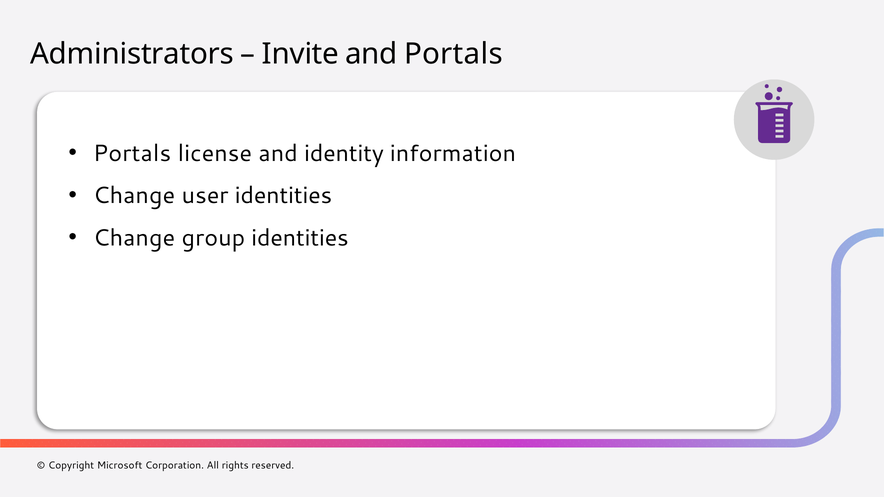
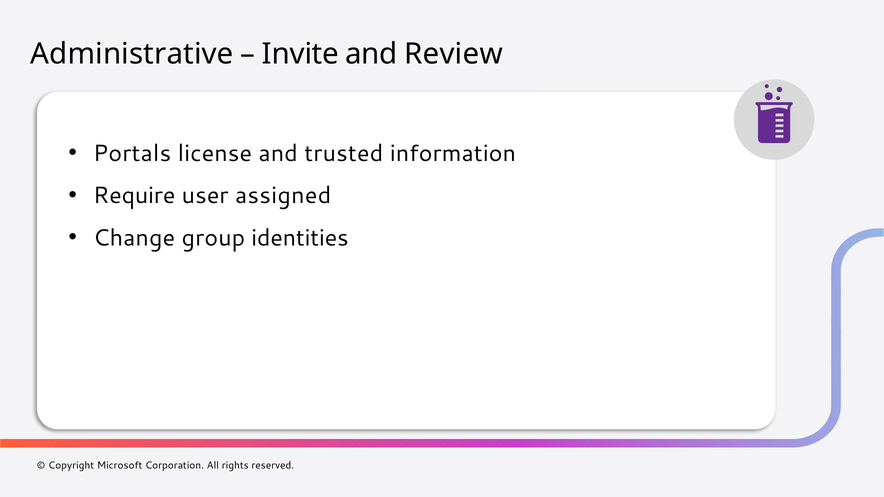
Administrators: Administrators -> Administrative (132, 54)
and Portals: Portals -> Review (453, 54)
identity: identity -> trusted (344, 153)
Change: Change -> Require (134, 196)
user identities: identities -> assigned (283, 196)
